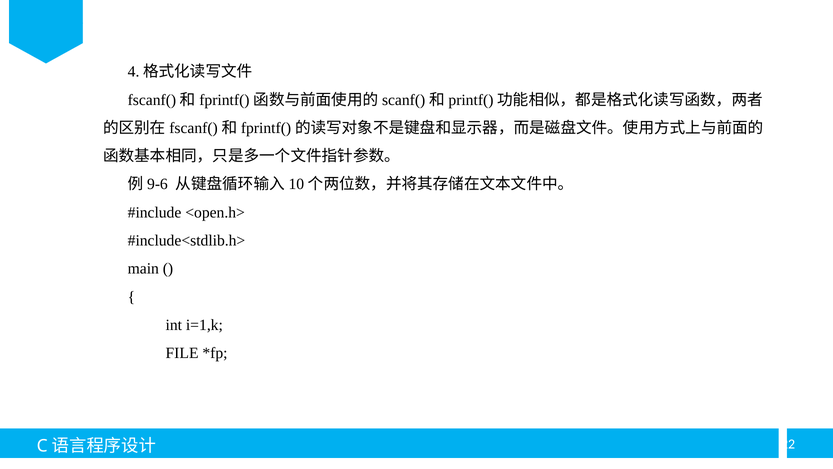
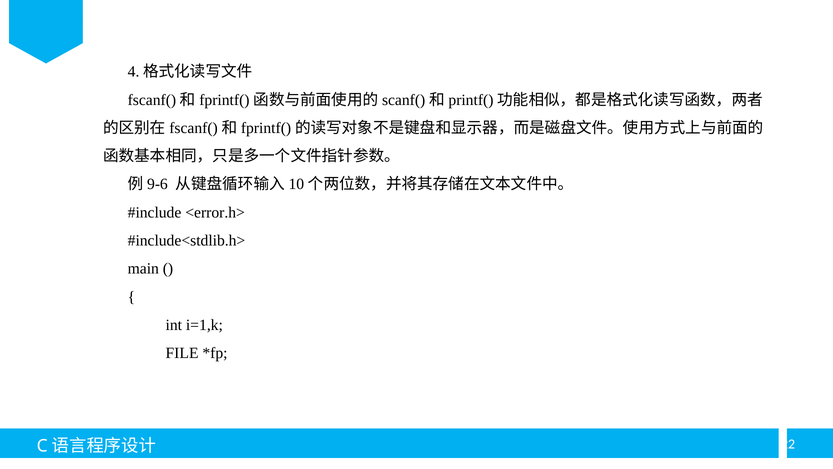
<open.h>: <open.h> -> <error.h> (215, 212)
